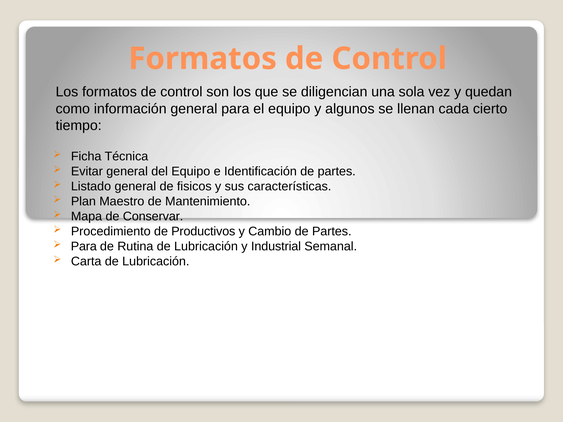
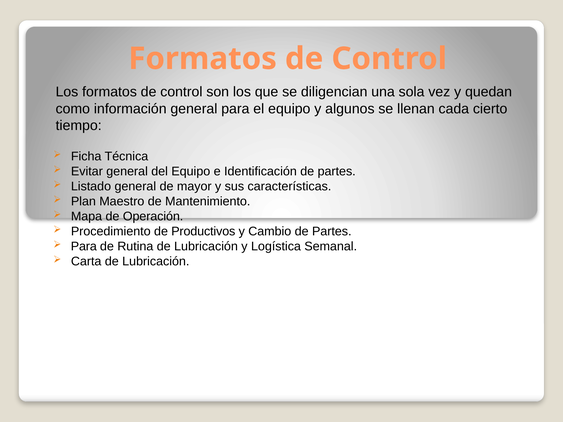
fisicos: fisicos -> mayor (194, 187)
Conservar: Conservar -> Operación (153, 216)
Industrial: Industrial -> Logística (276, 246)
